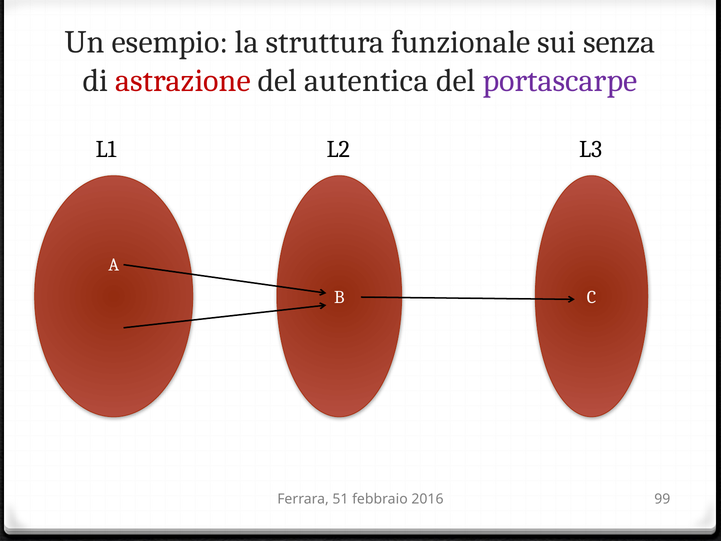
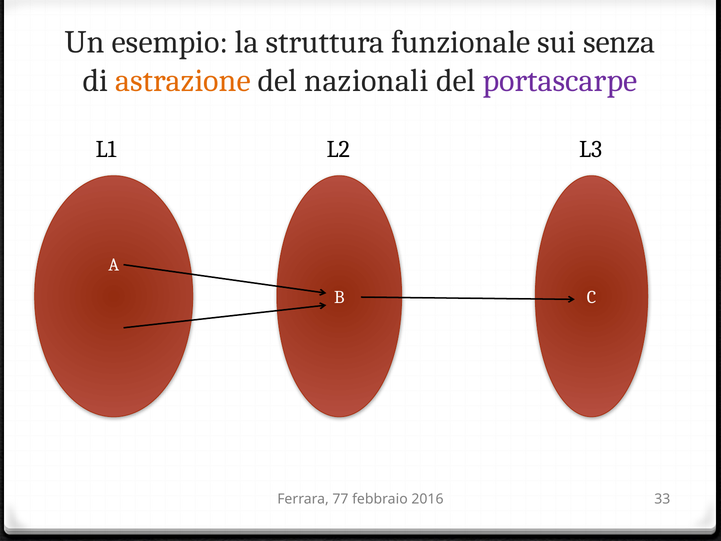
astrazione colour: red -> orange (183, 81)
autentica: autentica -> nazionali (366, 81)
51: 51 -> 77 (340, 499)
99: 99 -> 33 (662, 499)
